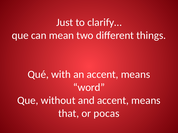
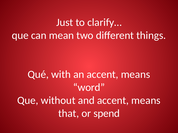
pocas: pocas -> spend (107, 114)
